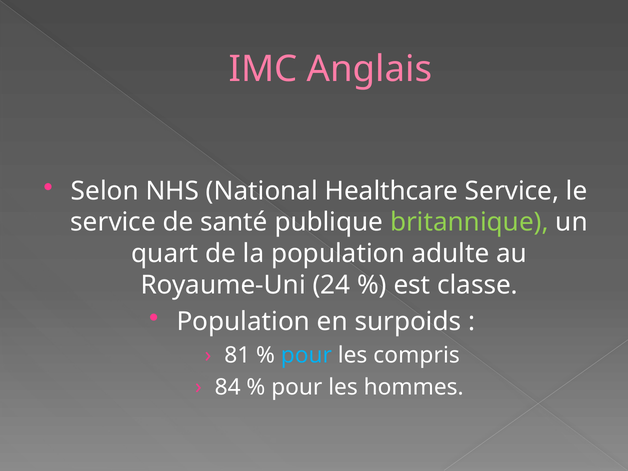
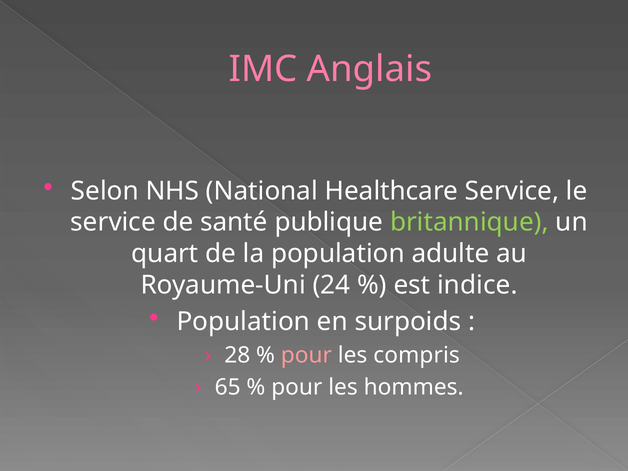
classe: classe -> indice (477, 285)
81: 81 -> 28 (237, 355)
pour colour: light blue -> pink (306, 355)
84: 84 -> 65 (228, 387)
